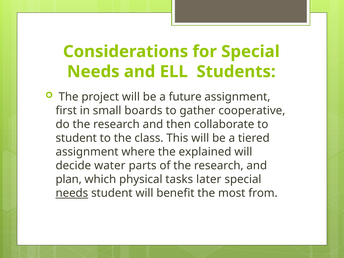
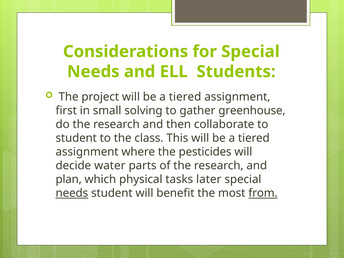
future: future -> tiered (185, 97)
boards: boards -> solving (143, 111)
cooperative: cooperative -> greenhouse (252, 111)
explained: explained -> pesticides (205, 152)
from underline: none -> present (263, 193)
